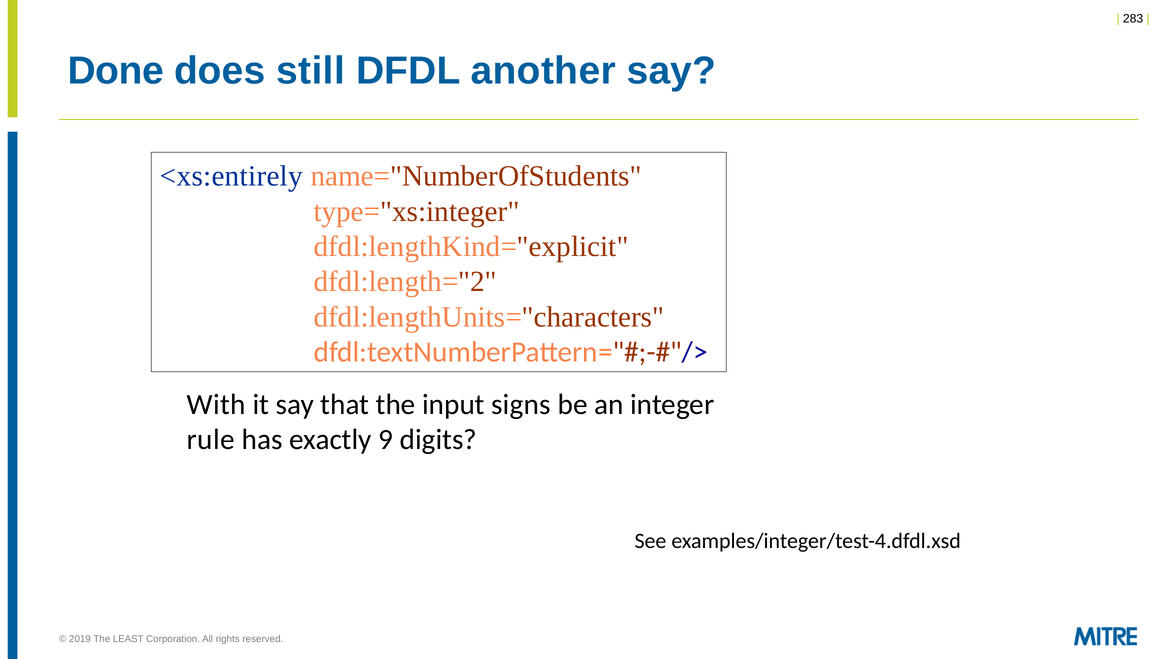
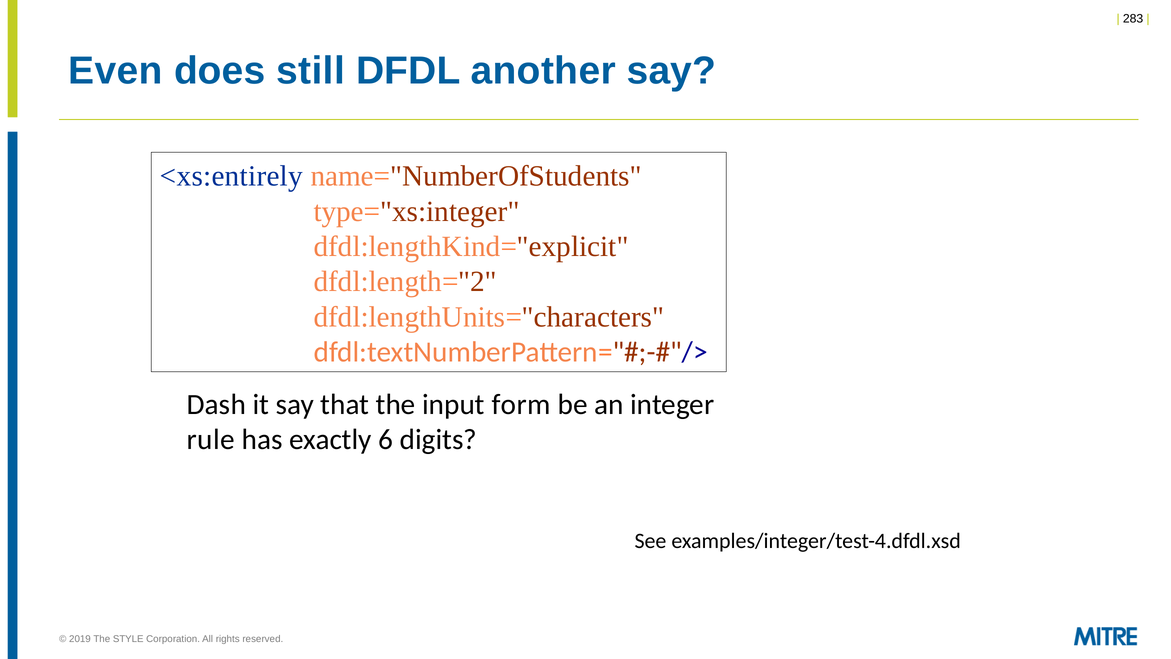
Done: Done -> Even (115, 71)
With: With -> Dash (216, 404)
signs: signs -> form (521, 404)
9: 9 -> 6 (386, 440)
LEAST: LEAST -> STYLE (128, 639)
